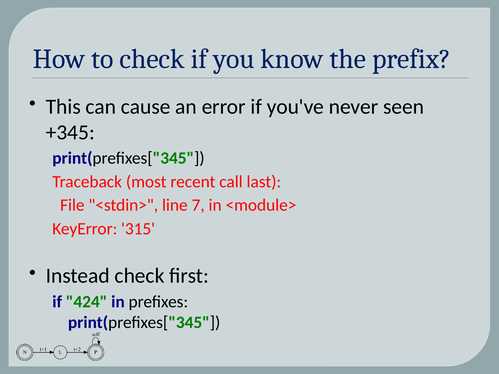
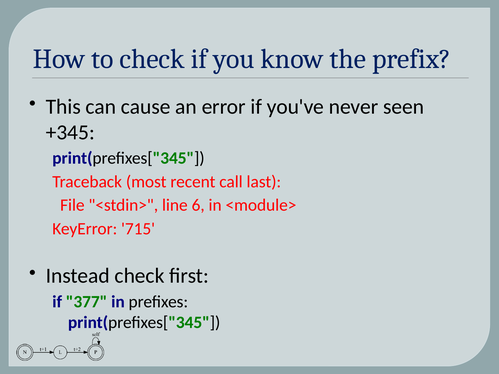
7: 7 -> 6 (198, 205)
315: 315 -> 715 (138, 229)
424: 424 -> 377 (87, 302)
